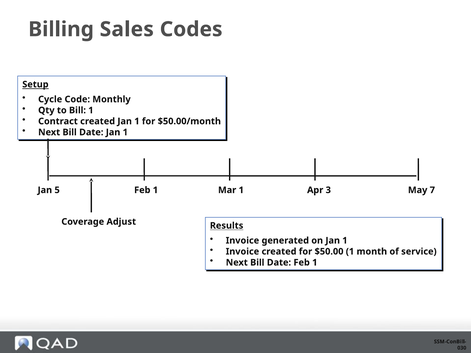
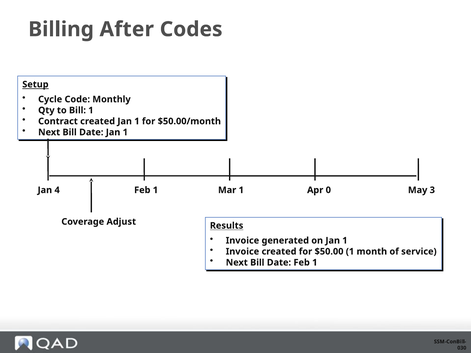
Sales: Sales -> After (127, 29)
5: 5 -> 4 (57, 190)
3: 3 -> 0 (328, 190)
7: 7 -> 3 (432, 190)
